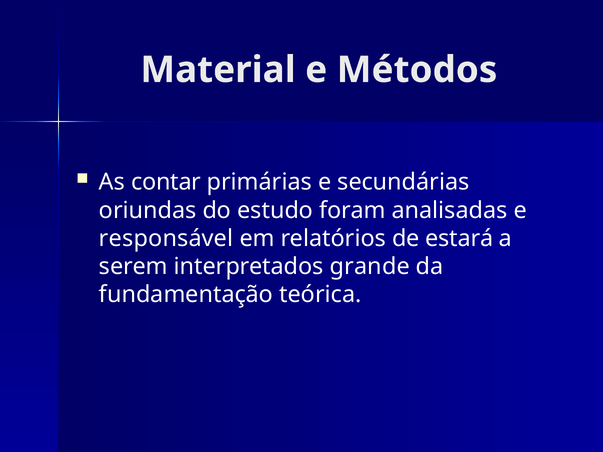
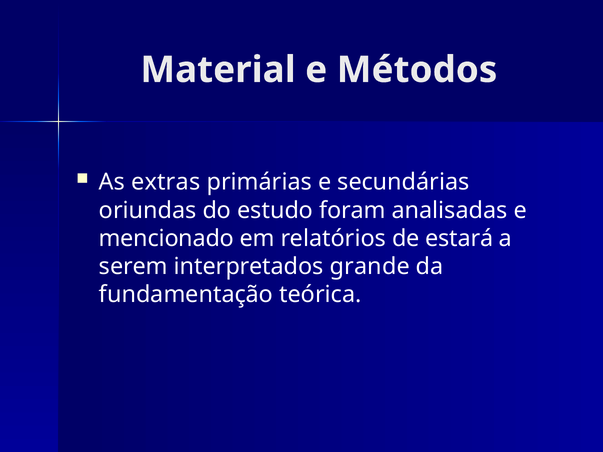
contar: contar -> extras (166, 182)
responsável: responsável -> mencionado (166, 239)
